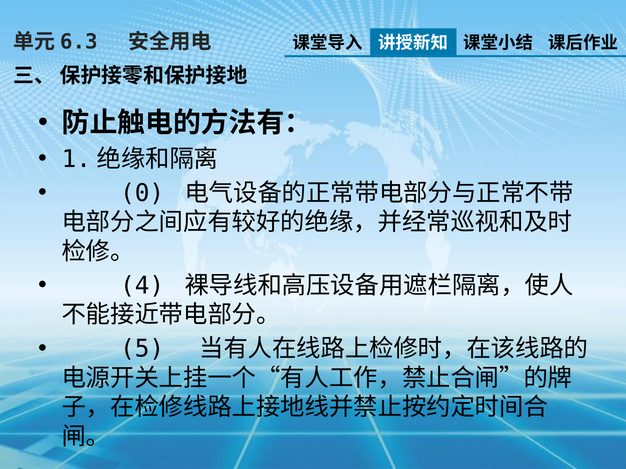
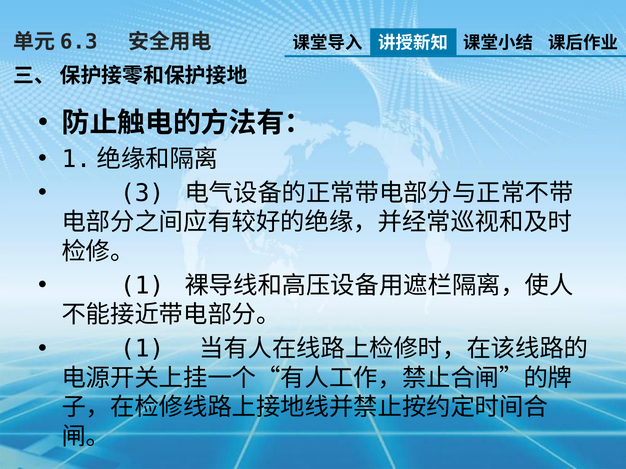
0: 0 -> 3 (142, 193)
4: 4 -> 1 (142, 286)
5: 5 -> 1 (142, 349)
